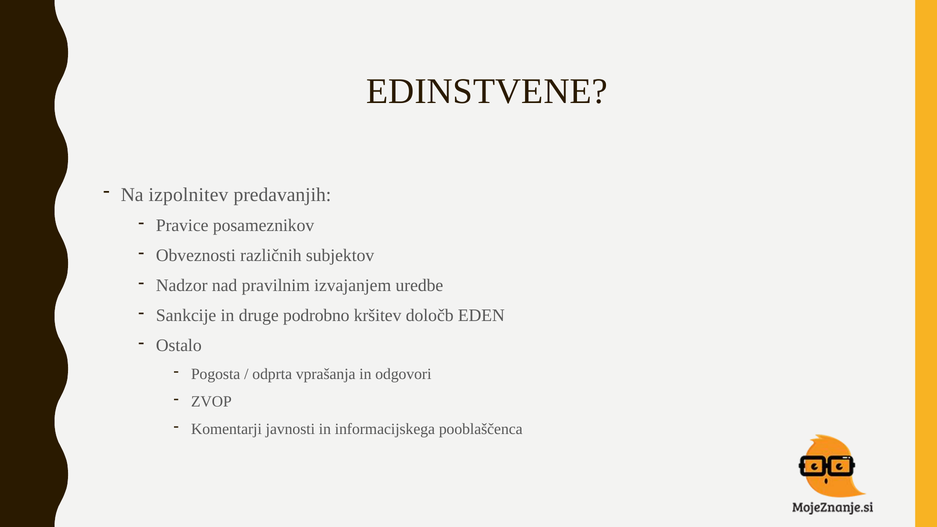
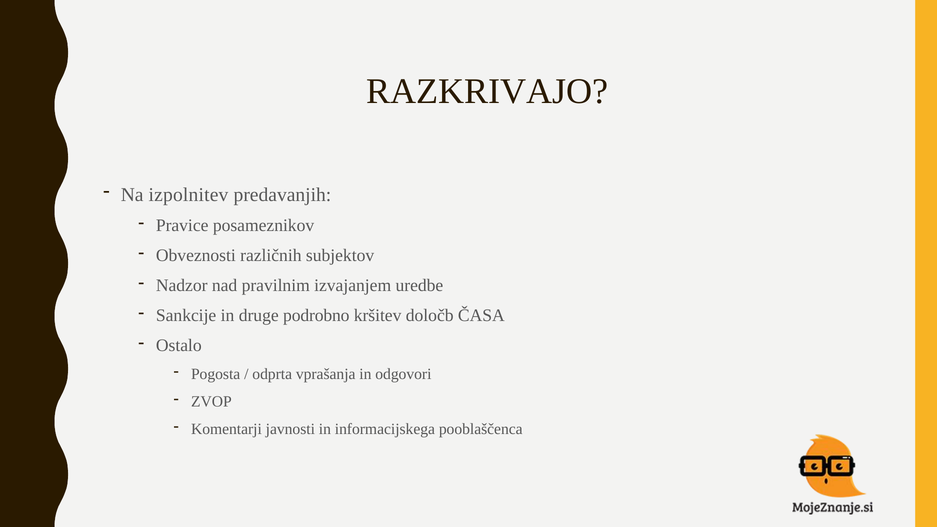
EDINSTVENE: EDINSTVENE -> RAZKRIVAJO (487, 91)
EDEN: EDEN -> ČASA (481, 316)
